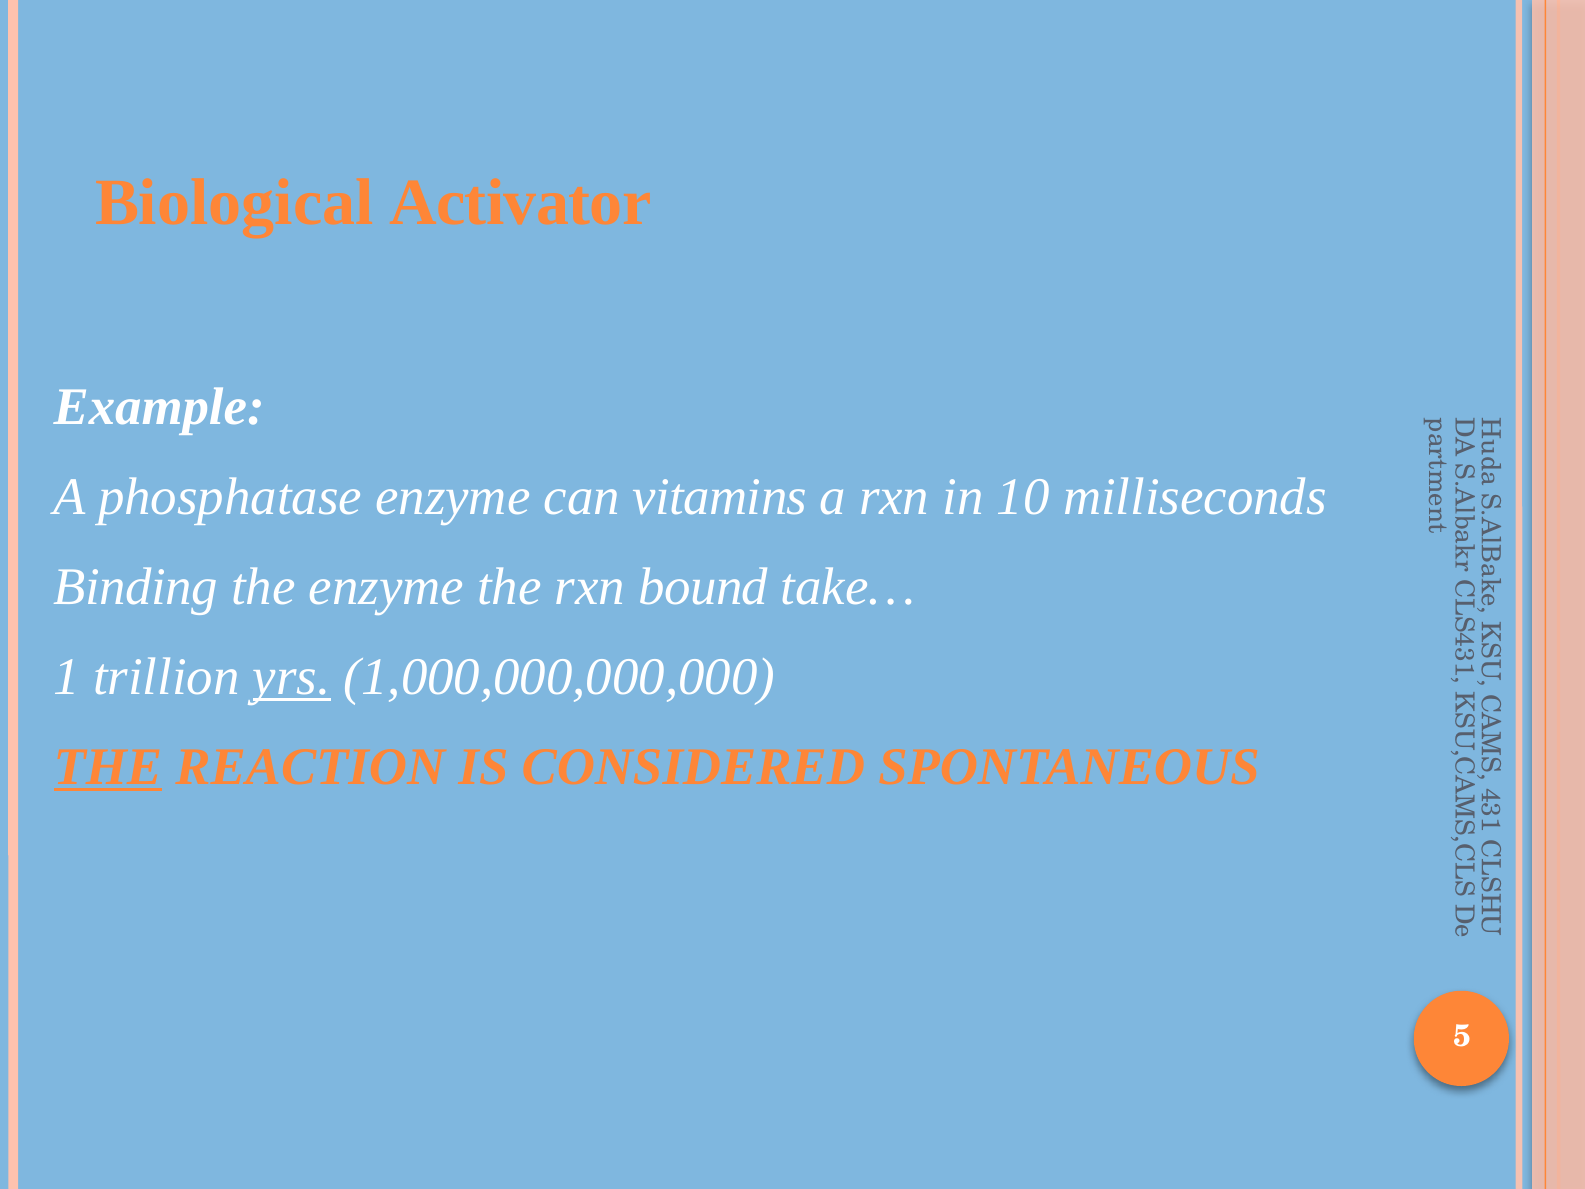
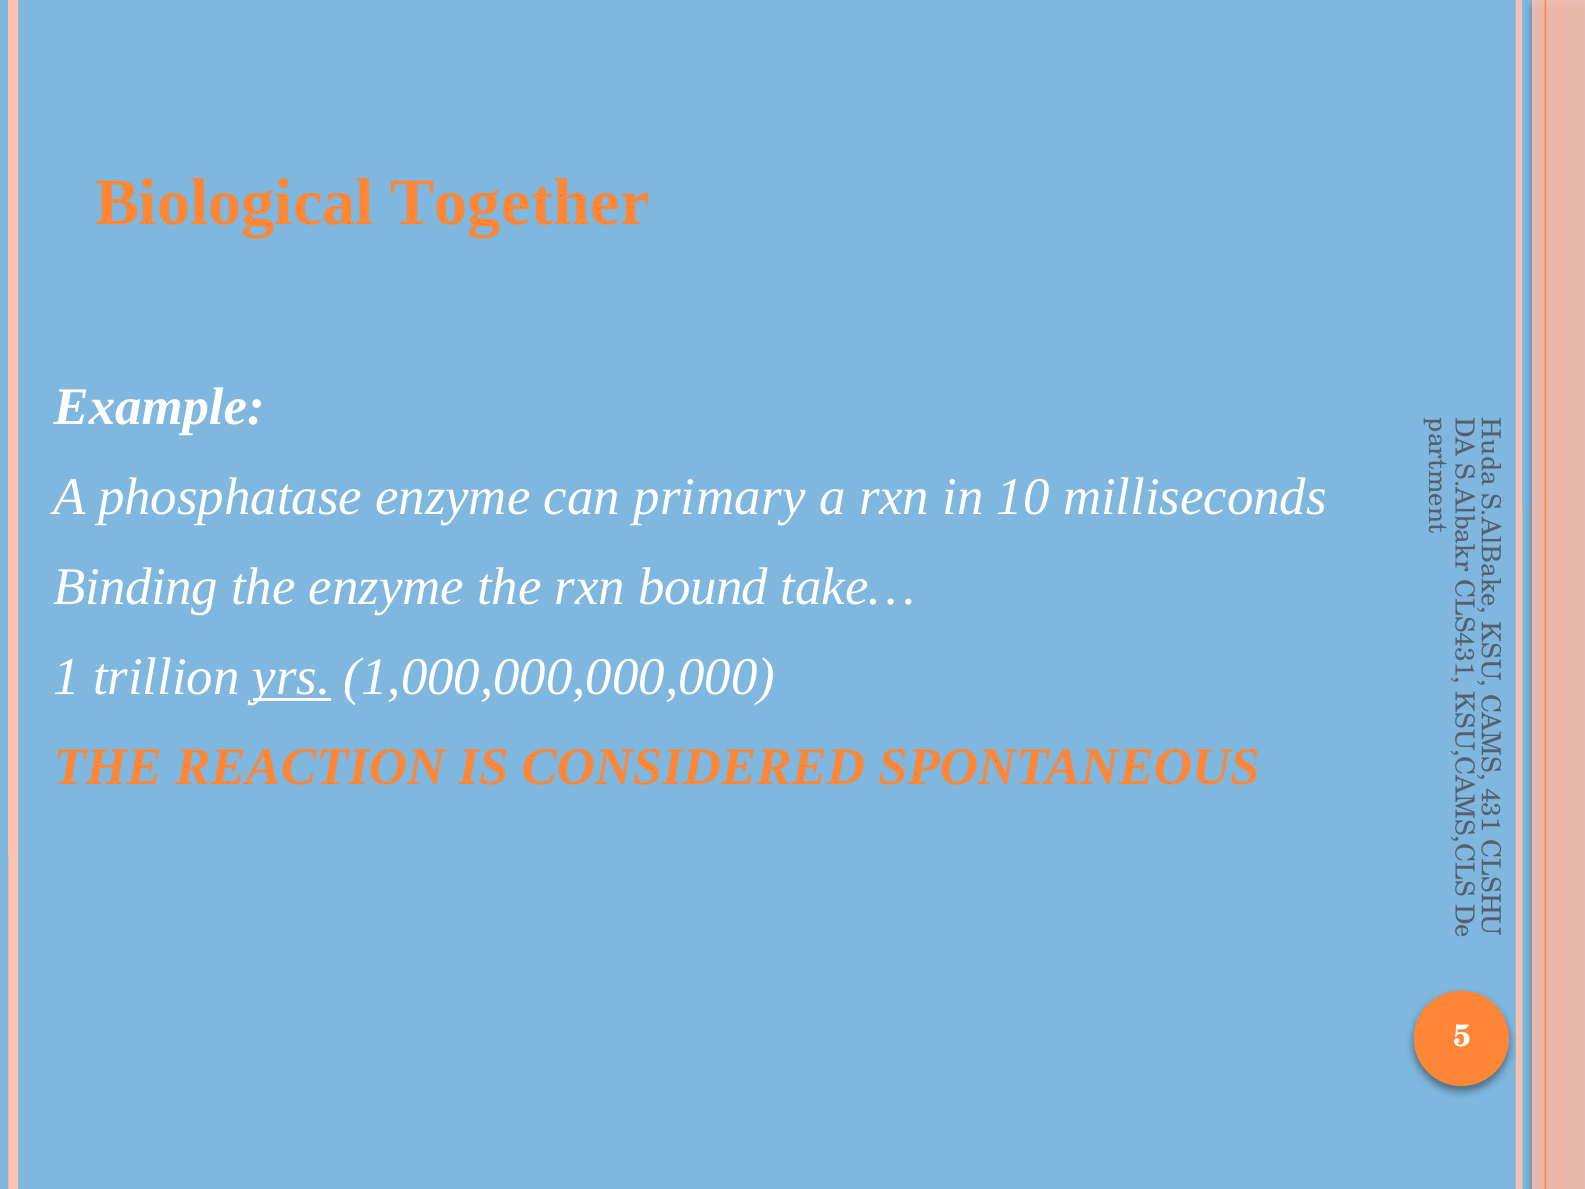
Activator: Activator -> Together (520, 203)
vitamins: vitamins -> primary (719, 497)
THE underline: present -> none (108, 767)
